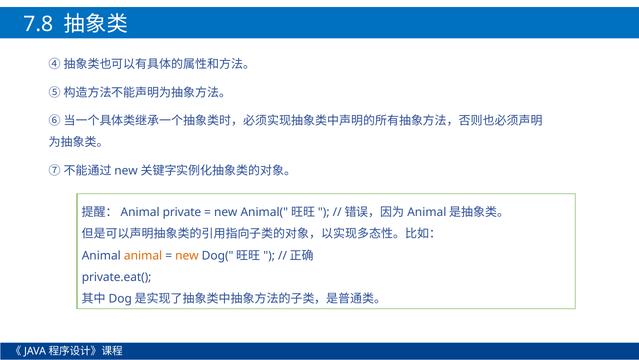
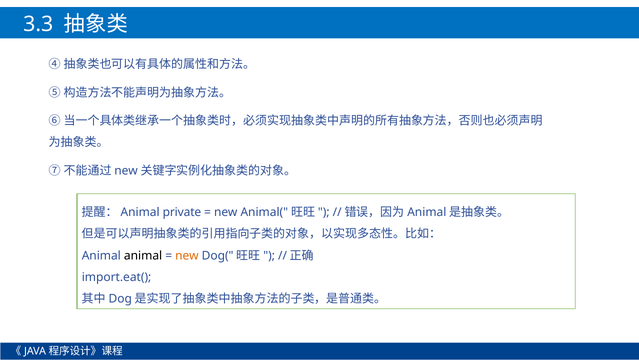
7.8: 7.8 -> 3.3 (38, 24)
animal colour: orange -> black (143, 255)
private.eat(: private.eat( -> import.eat( (117, 277)
